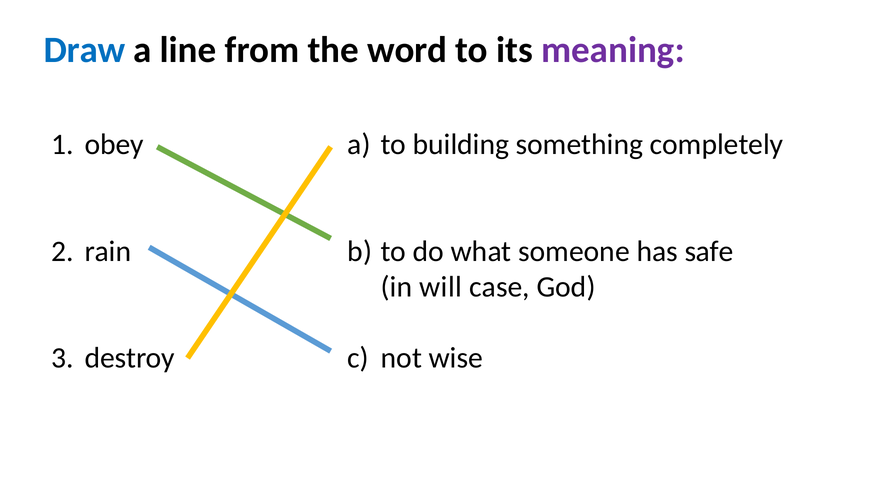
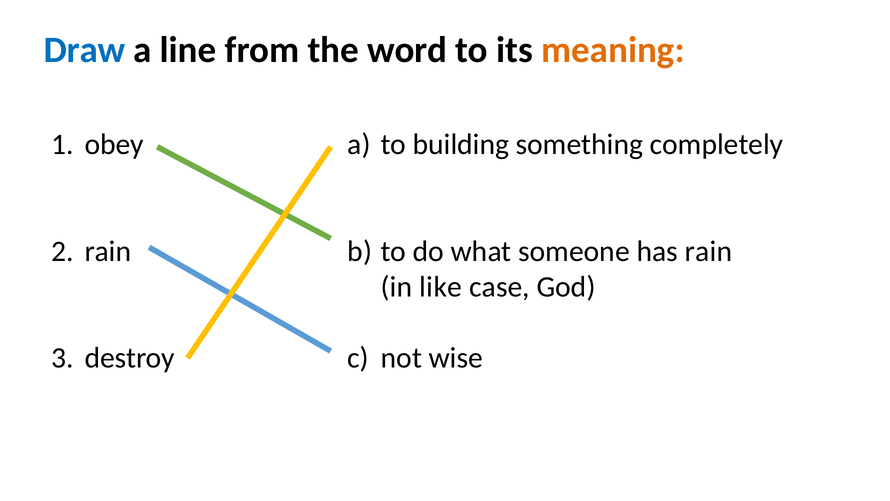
meaning colour: purple -> orange (613, 50)
has safe: safe -> rain (709, 251)
will: will -> like (441, 287)
